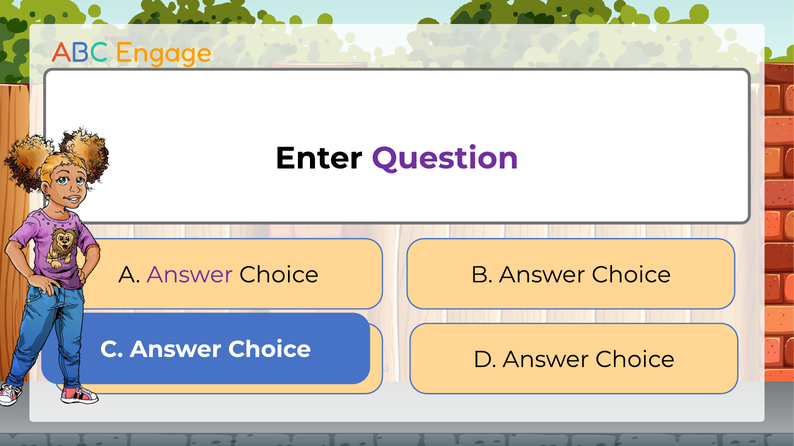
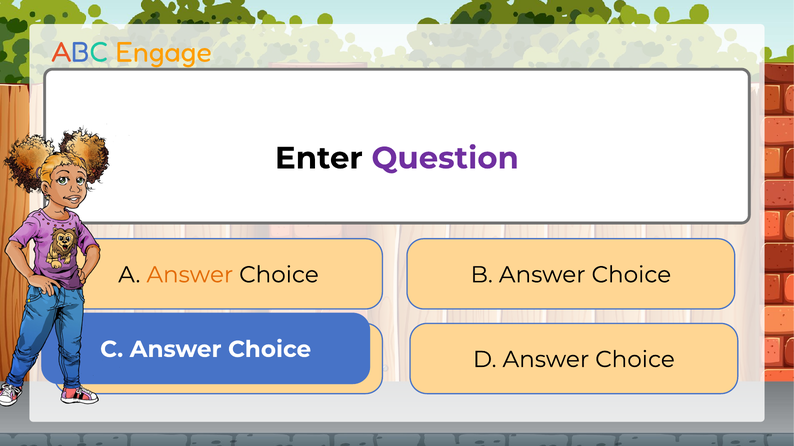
Answer colour: purple -> orange (190, 275)
